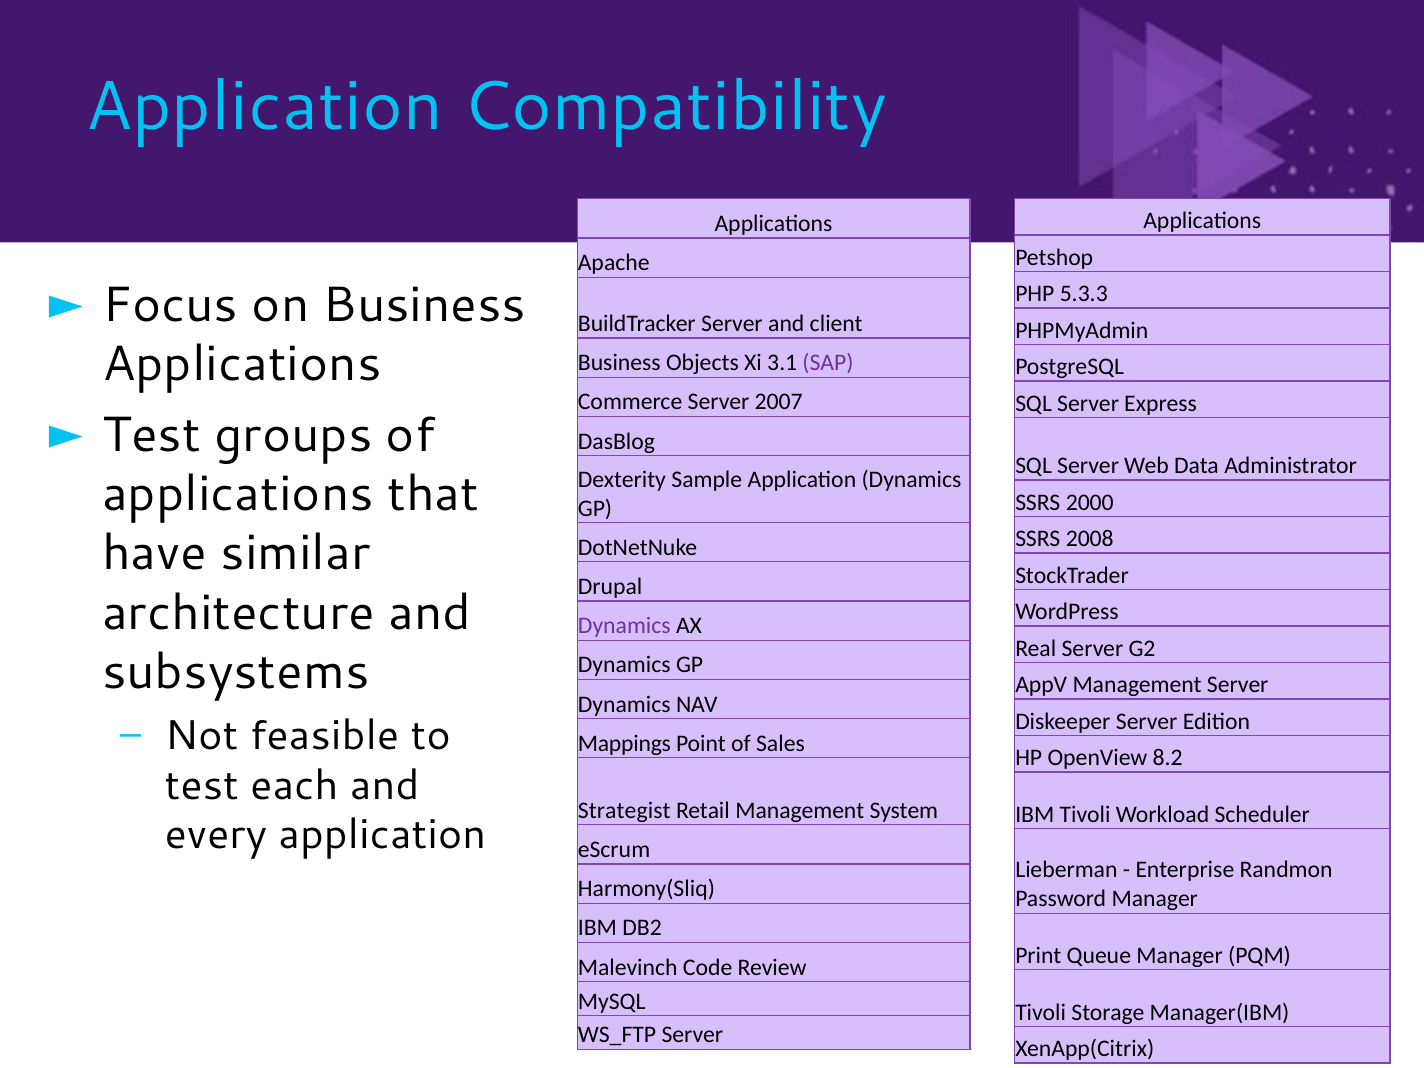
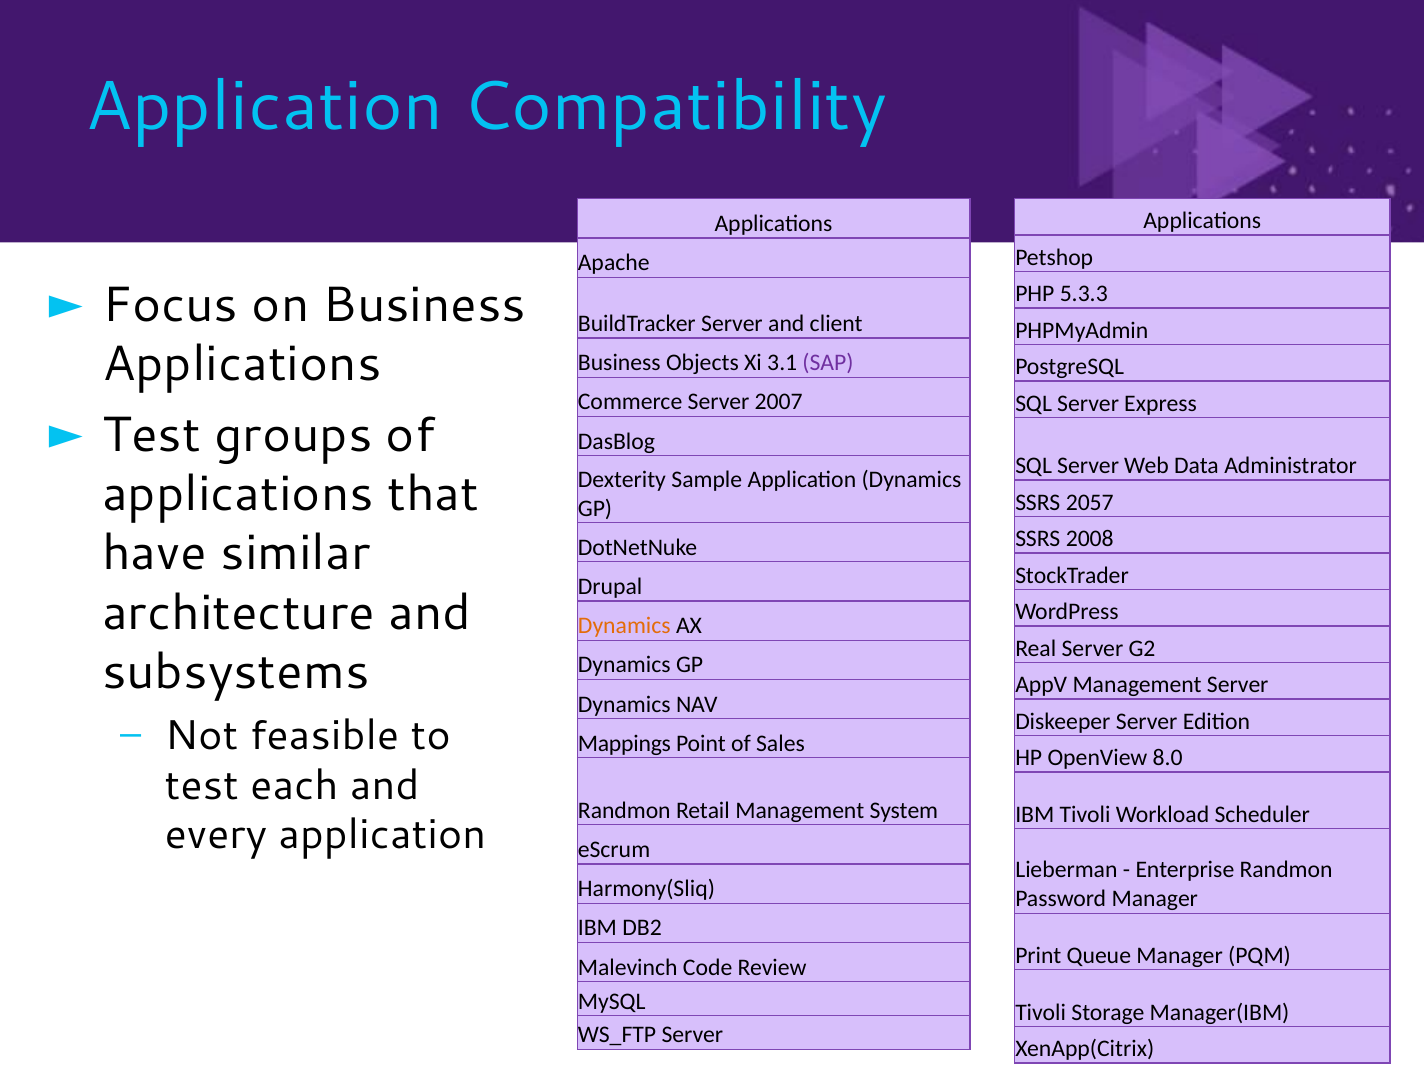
2000: 2000 -> 2057 (1090, 502)
Dynamics colour: purple -> orange (624, 626)
8.2: 8.2 -> 8.0 (1168, 758)
Strategist: Strategist -> Randmon (624, 811)
